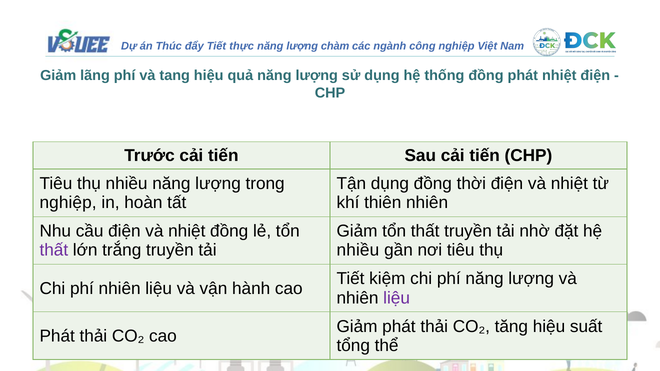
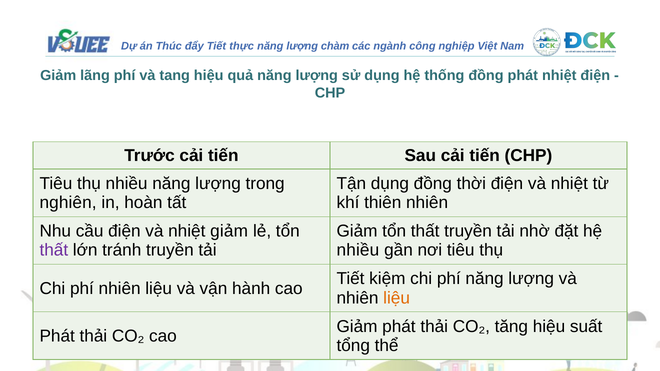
nghiệp: nghiệp -> nghiên (68, 203)
nhiệt đồng: đồng -> giảm (229, 231)
trắng: trắng -> tránh (122, 250)
liệu colour: purple -> orange (397, 298)
